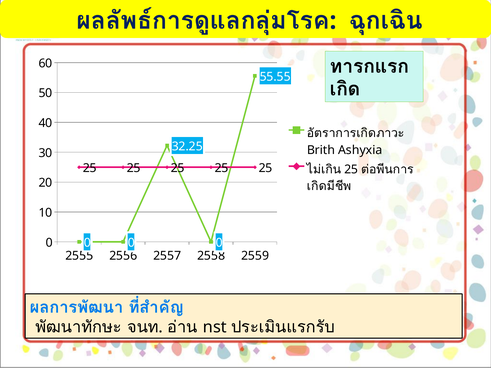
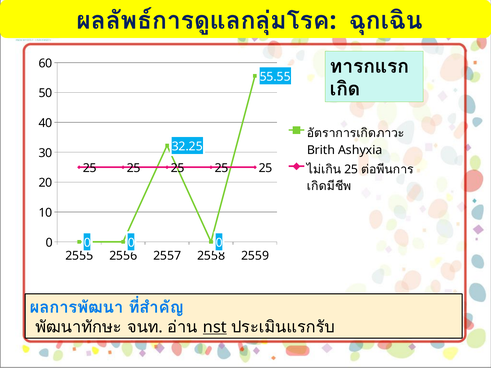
nst underline: none -> present (215, 327)
